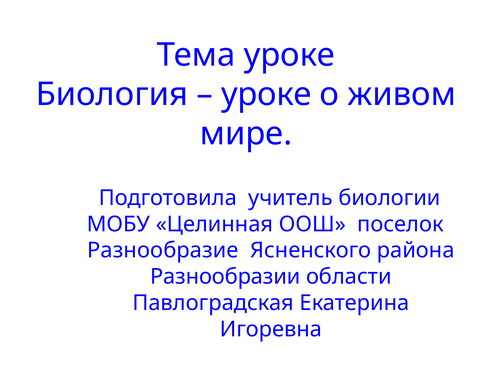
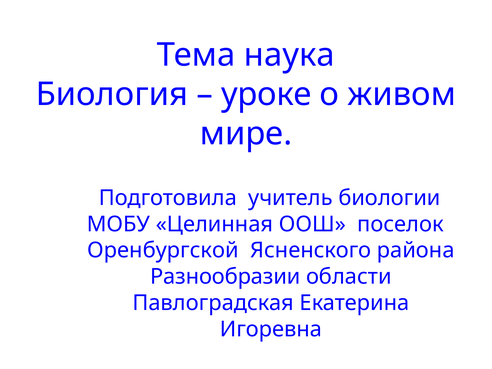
Тема уроке: уроке -> наука (289, 55)
Разнообразие: Разнообразие -> Оренбургской (163, 250)
